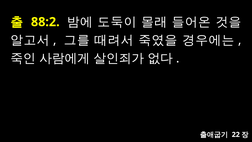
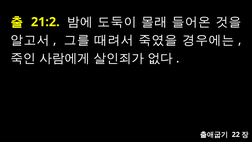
88:2: 88:2 -> 21:2 (45, 22)
